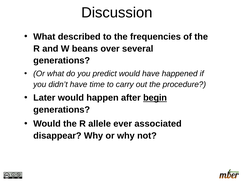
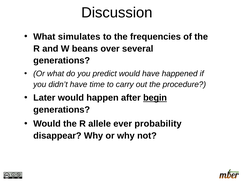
described: described -> simulates (79, 37)
associated: associated -> probability (158, 124)
